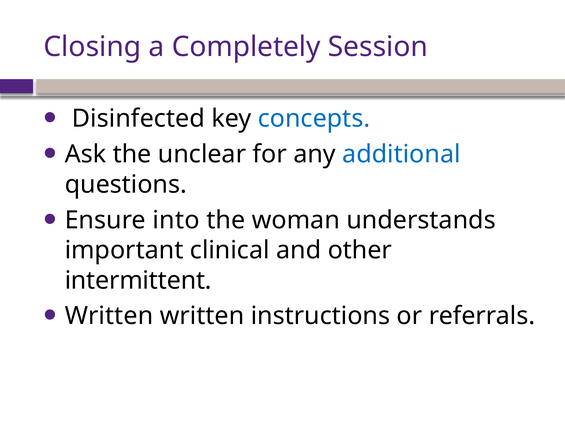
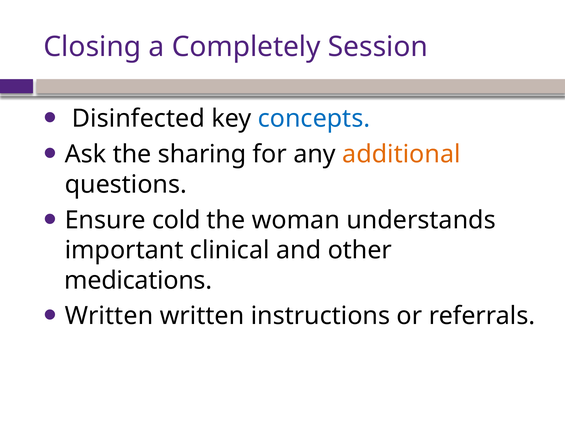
unclear: unclear -> sharing (202, 154)
additional colour: blue -> orange (401, 154)
into: into -> cold (176, 220)
intermittent: intermittent -> medications (138, 280)
